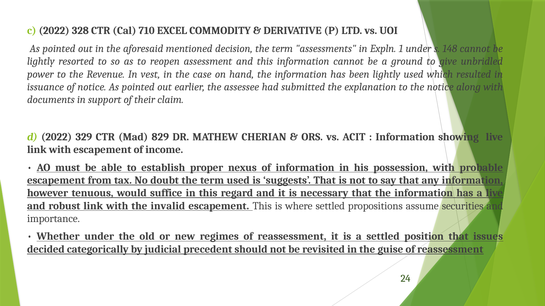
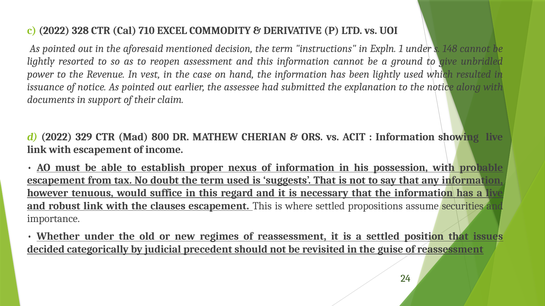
assessments: assessments -> instructions (326, 49)
829: 829 -> 800 (160, 137)
invalid: invalid -> clauses (168, 206)
